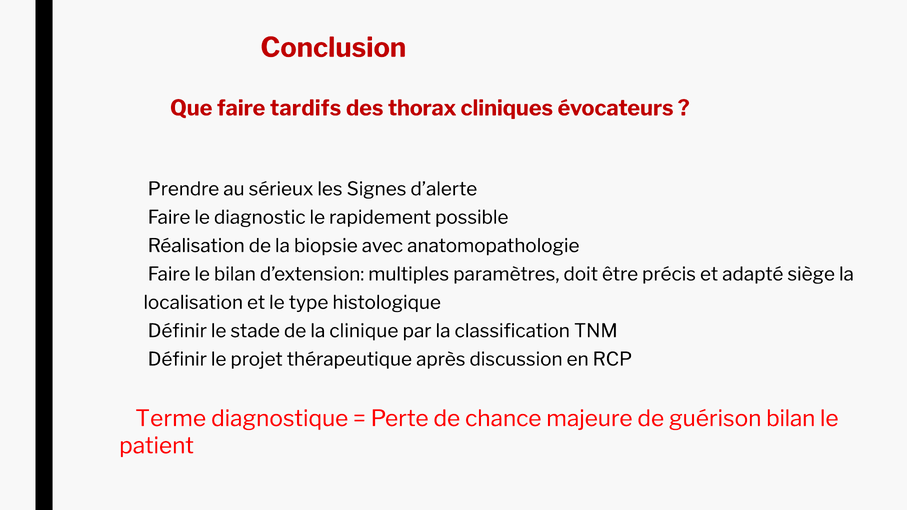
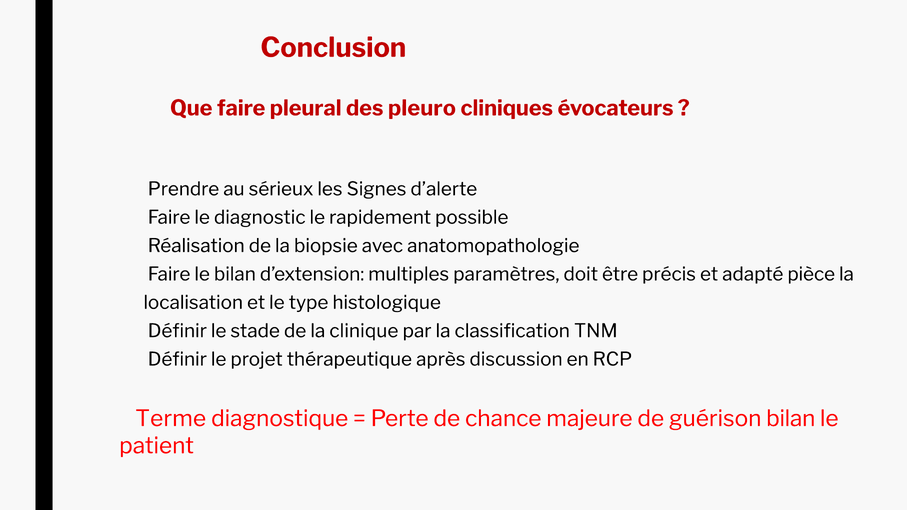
tardifs: tardifs -> pleural (306, 108)
thorax: thorax -> pleuro (422, 108)
siège: siège -> pièce (811, 274)
